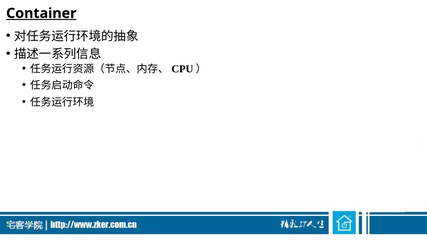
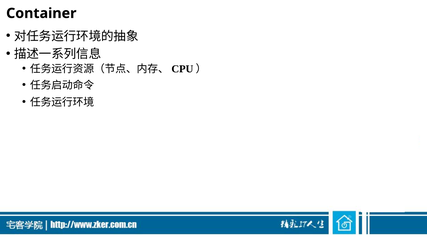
Container underline: present -> none (41, 13)
